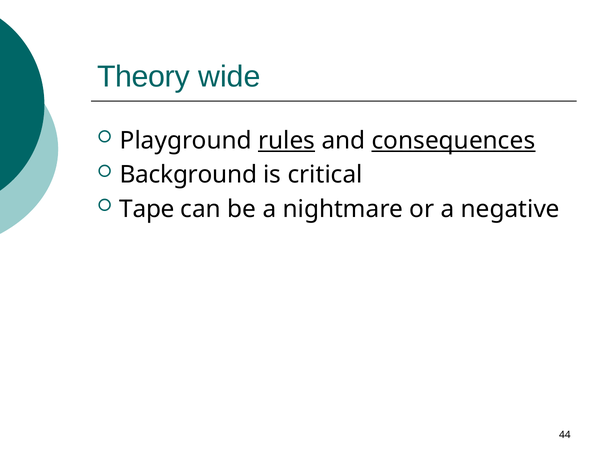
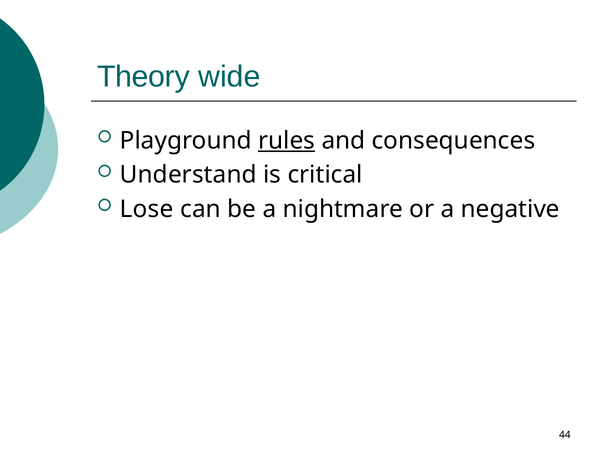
consequences underline: present -> none (453, 141)
Background: Background -> Understand (188, 175)
Tape: Tape -> Lose (147, 209)
